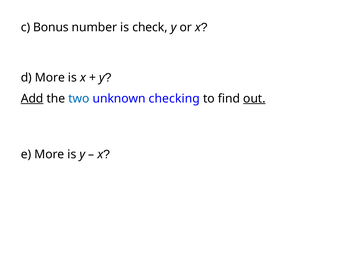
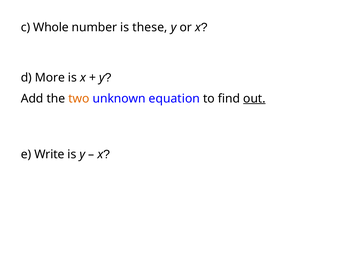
Bonus: Bonus -> Whole (51, 27)
check: check -> these (150, 27)
Add underline: present -> none (32, 98)
two colour: blue -> orange (79, 98)
checking: checking -> equation (174, 98)
e More: More -> Write (49, 154)
